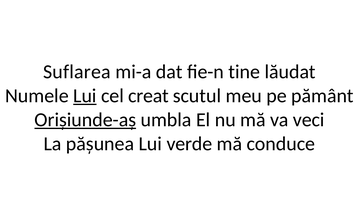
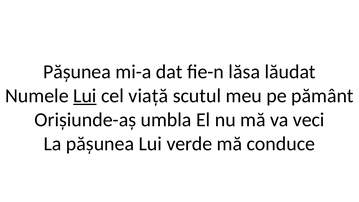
Suflarea: Suflarea -> Pășunea (77, 72)
tine: tine -> lăsa (244, 72)
creat: creat -> viață (148, 96)
Orișiunde-aș underline: present -> none (85, 120)
